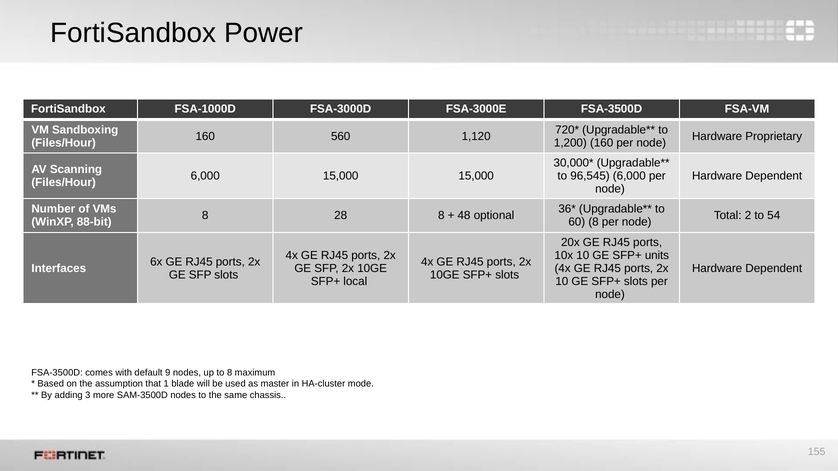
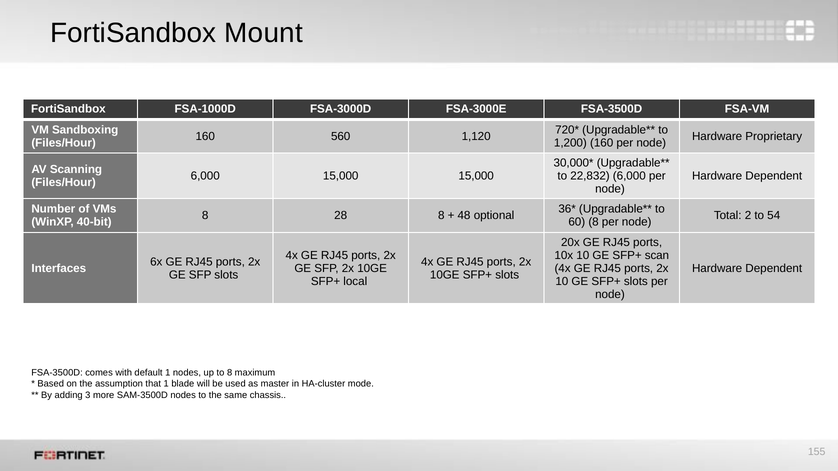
Power: Power -> Mount (264, 33)
96,545: 96,545 -> 22,832 (590, 176)
88-bit: 88-bit -> 40-bit (94, 222)
units: units -> scan (657, 255)
default 9: 9 -> 1 (168, 373)
